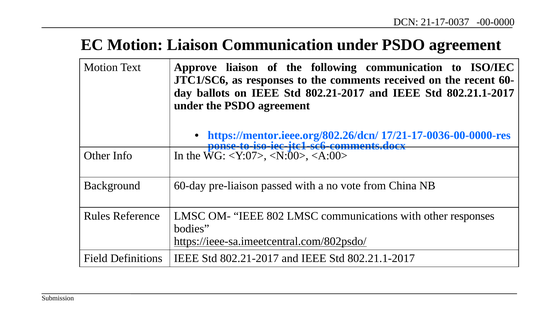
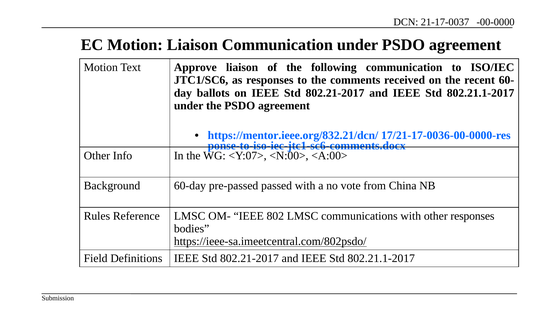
https://mentor.ieee.org/802.26/dcn/: https://mentor.ieee.org/802.26/dcn/ -> https://mentor.ieee.org/832.21/dcn/ (293, 136)
pre-liaison: pre-liaison -> pre-passed (234, 186)
